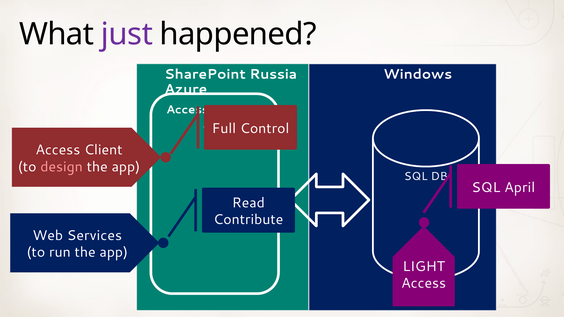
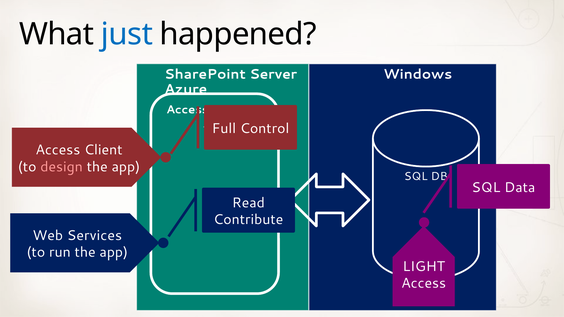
just colour: purple -> blue (127, 34)
Russia: Russia -> Server (273, 74)
April: April -> Data (520, 188)
